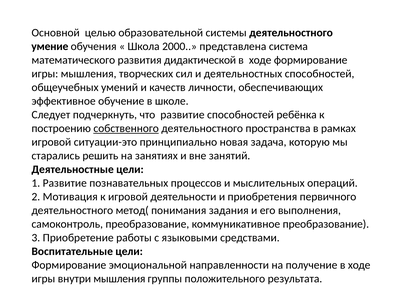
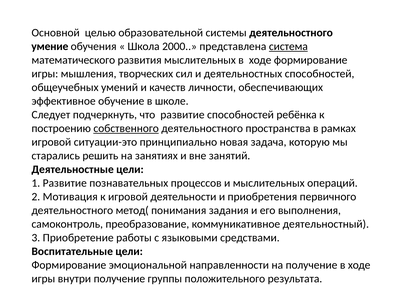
система underline: none -> present (288, 47)
развития дидактической: дидактической -> мыслительных (200, 60)
коммуникативное преобразование: преобразование -> деятельностный (326, 225)
внутри мышления: мышления -> получение (119, 279)
